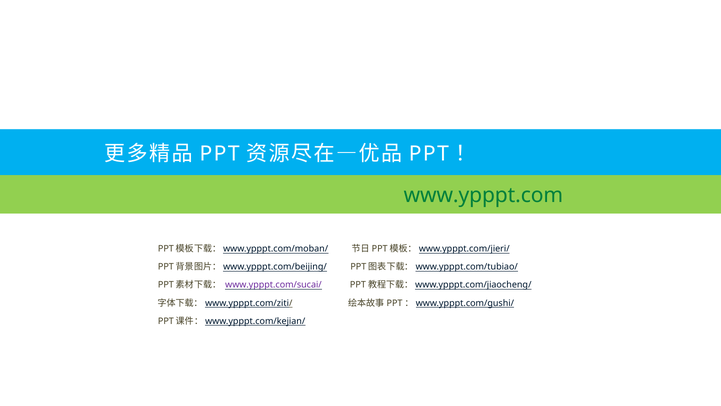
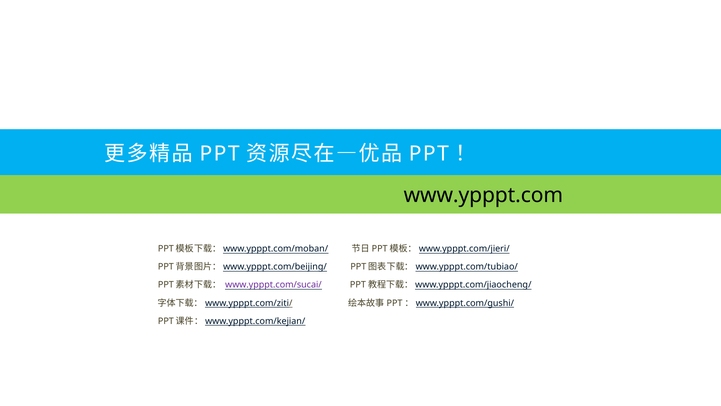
www.ypppt.com colour: green -> black (483, 195)
